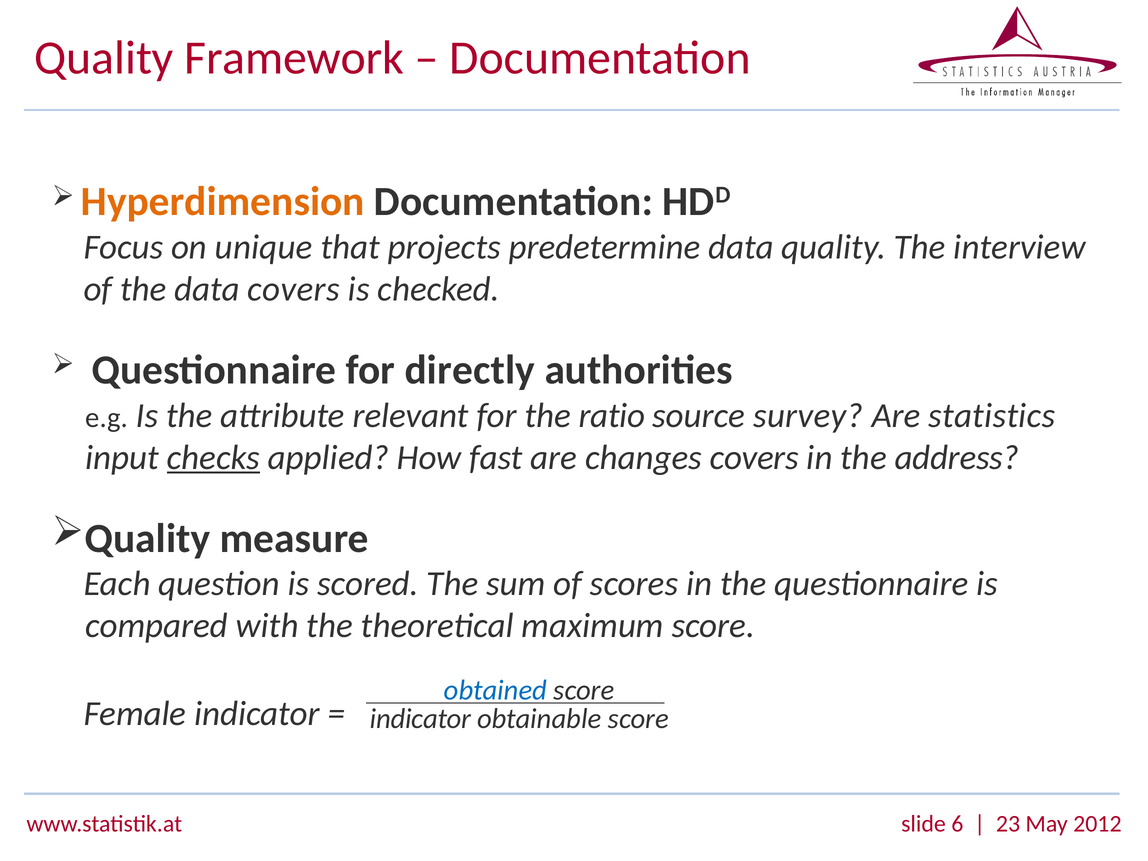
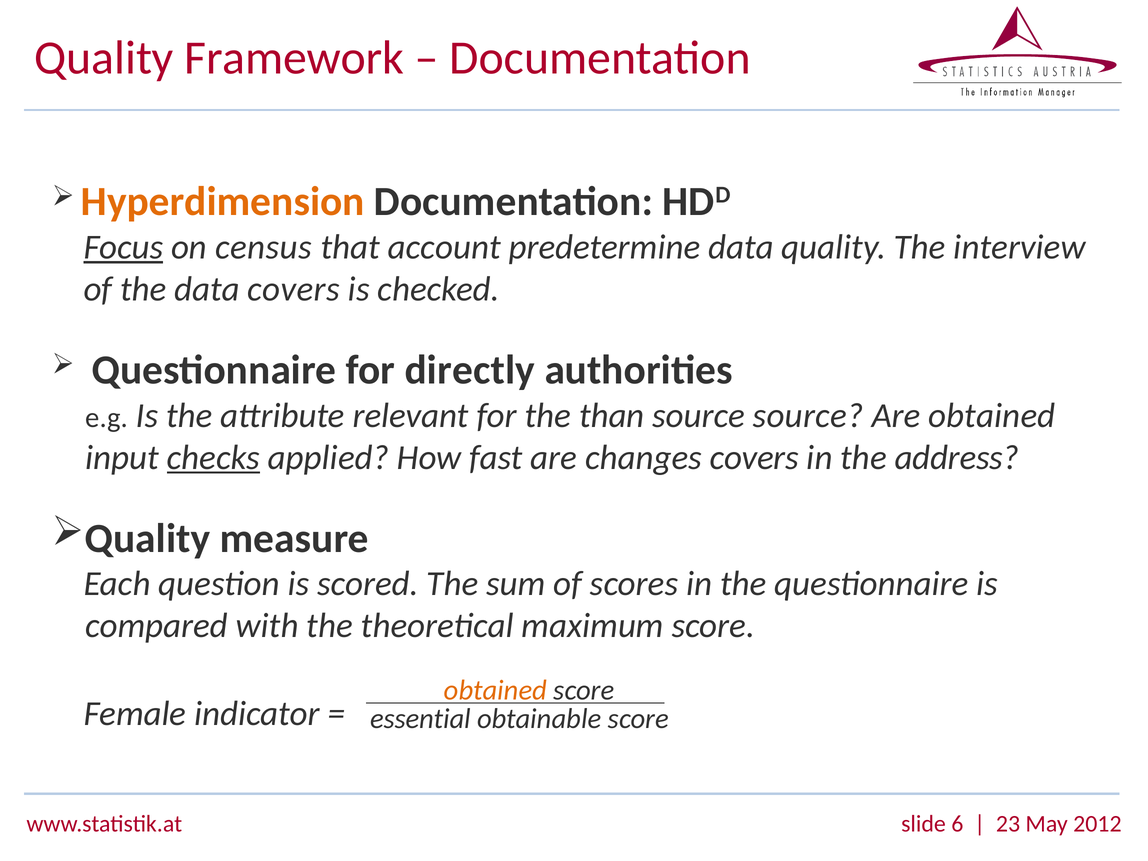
Focus underline: none -> present (123, 247)
unique: unique -> census (264, 247)
projects: projects -> account (444, 247)
ratio: ratio -> than (612, 415)
source survey: survey -> source (808, 415)
Are statistics: statistics -> obtained (992, 415)
obtained colour: blue -> orange (495, 690)
indicator: indicator -> essential (420, 719)
